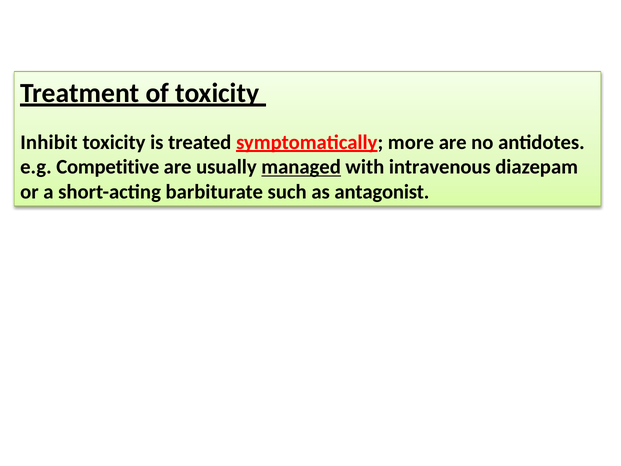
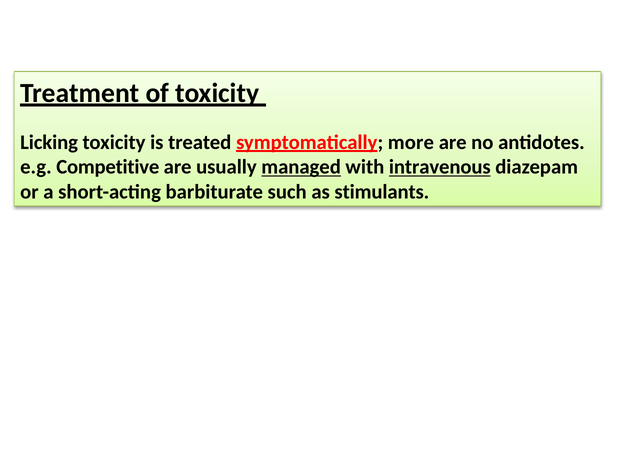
Inhibit: Inhibit -> Licking (49, 142)
intravenous underline: none -> present (440, 167)
antagonist: antagonist -> stimulants (382, 192)
